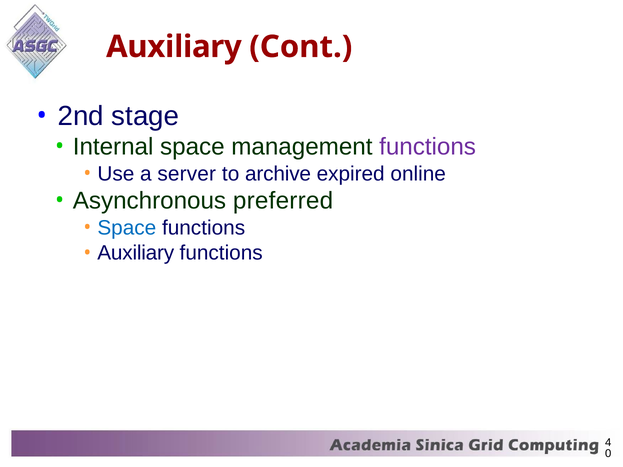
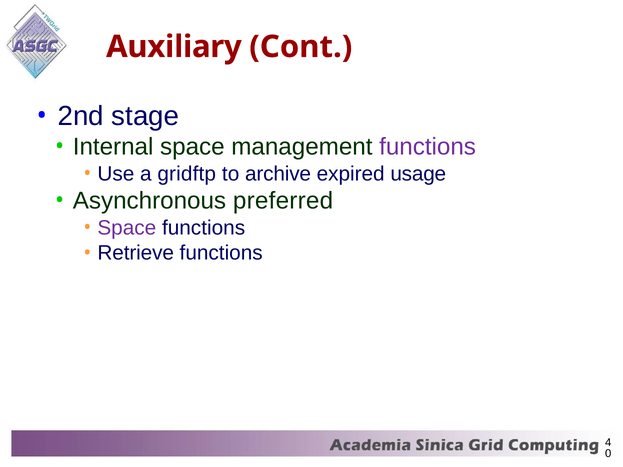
server: server -> gridftp (187, 174)
online: online -> usage (418, 174)
Space colour: blue -> purple (127, 228)
Auxiliary: Auxiliary -> Retrieve (136, 253)
